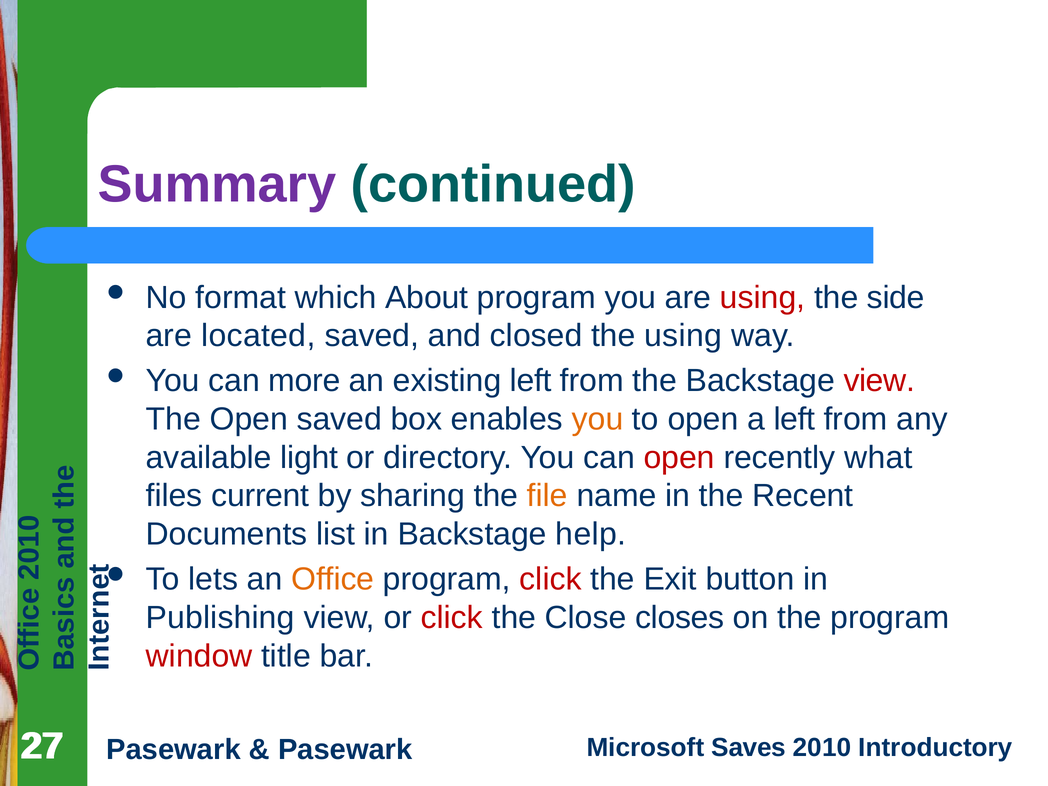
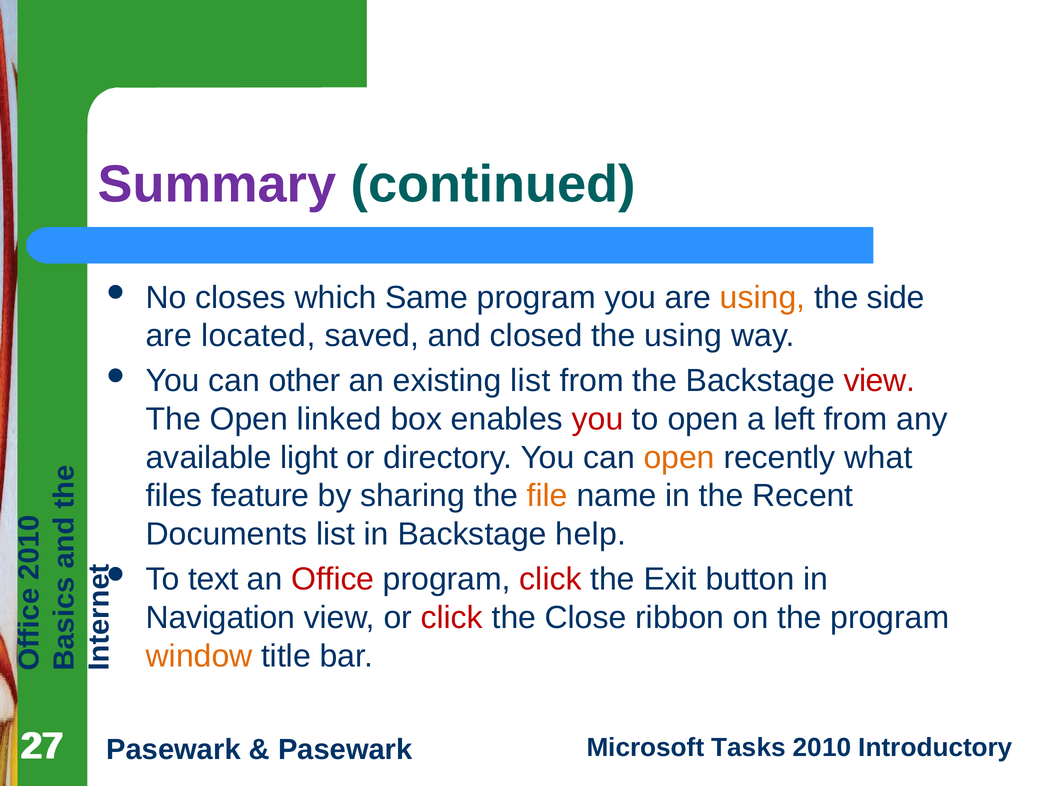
format: format -> closes (241, 297)
About: About -> Same (427, 297)
using colour: red -> orange (763, 297)
more: more -> other (304, 381)
existing left: left -> list (530, 381)
Open saved: saved -> linked (339, 419)
you colour: orange -> red (597, 419)
open colour: red -> orange (679, 457)
current: current -> feature (260, 496)
lets: lets -> text (213, 579)
Office colour: orange -> red (333, 579)
Publishing: Publishing -> Navigation (220, 618)
closes: closes -> ribbon (680, 618)
window colour: red -> orange (199, 656)
Saves: Saves -> Tasks (749, 748)
